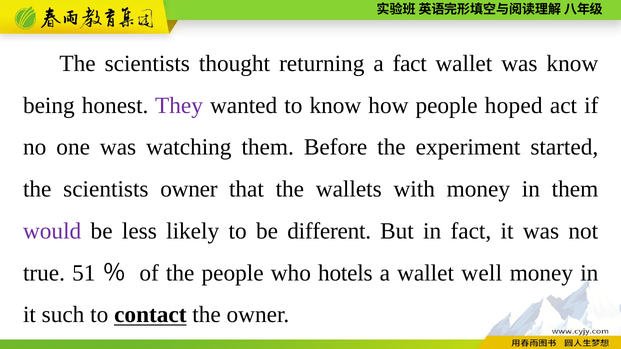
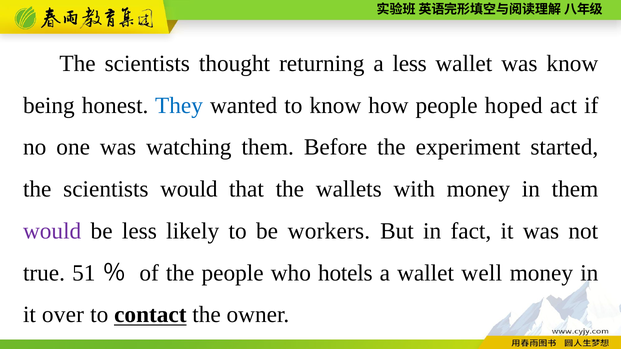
a fact: fact -> less (410, 64)
They colour: purple -> blue (179, 105)
scientists owner: owner -> would (189, 189)
different: different -> workers (329, 231)
such: such -> over (63, 315)
